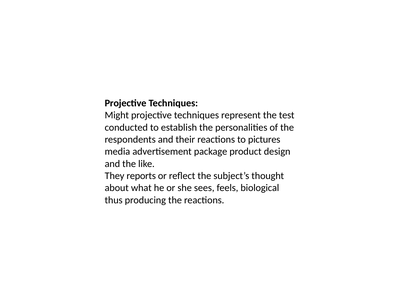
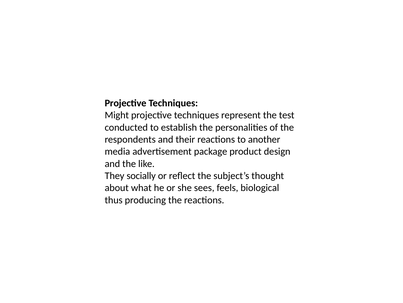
pictures: pictures -> another (264, 139)
reports: reports -> socially (141, 175)
